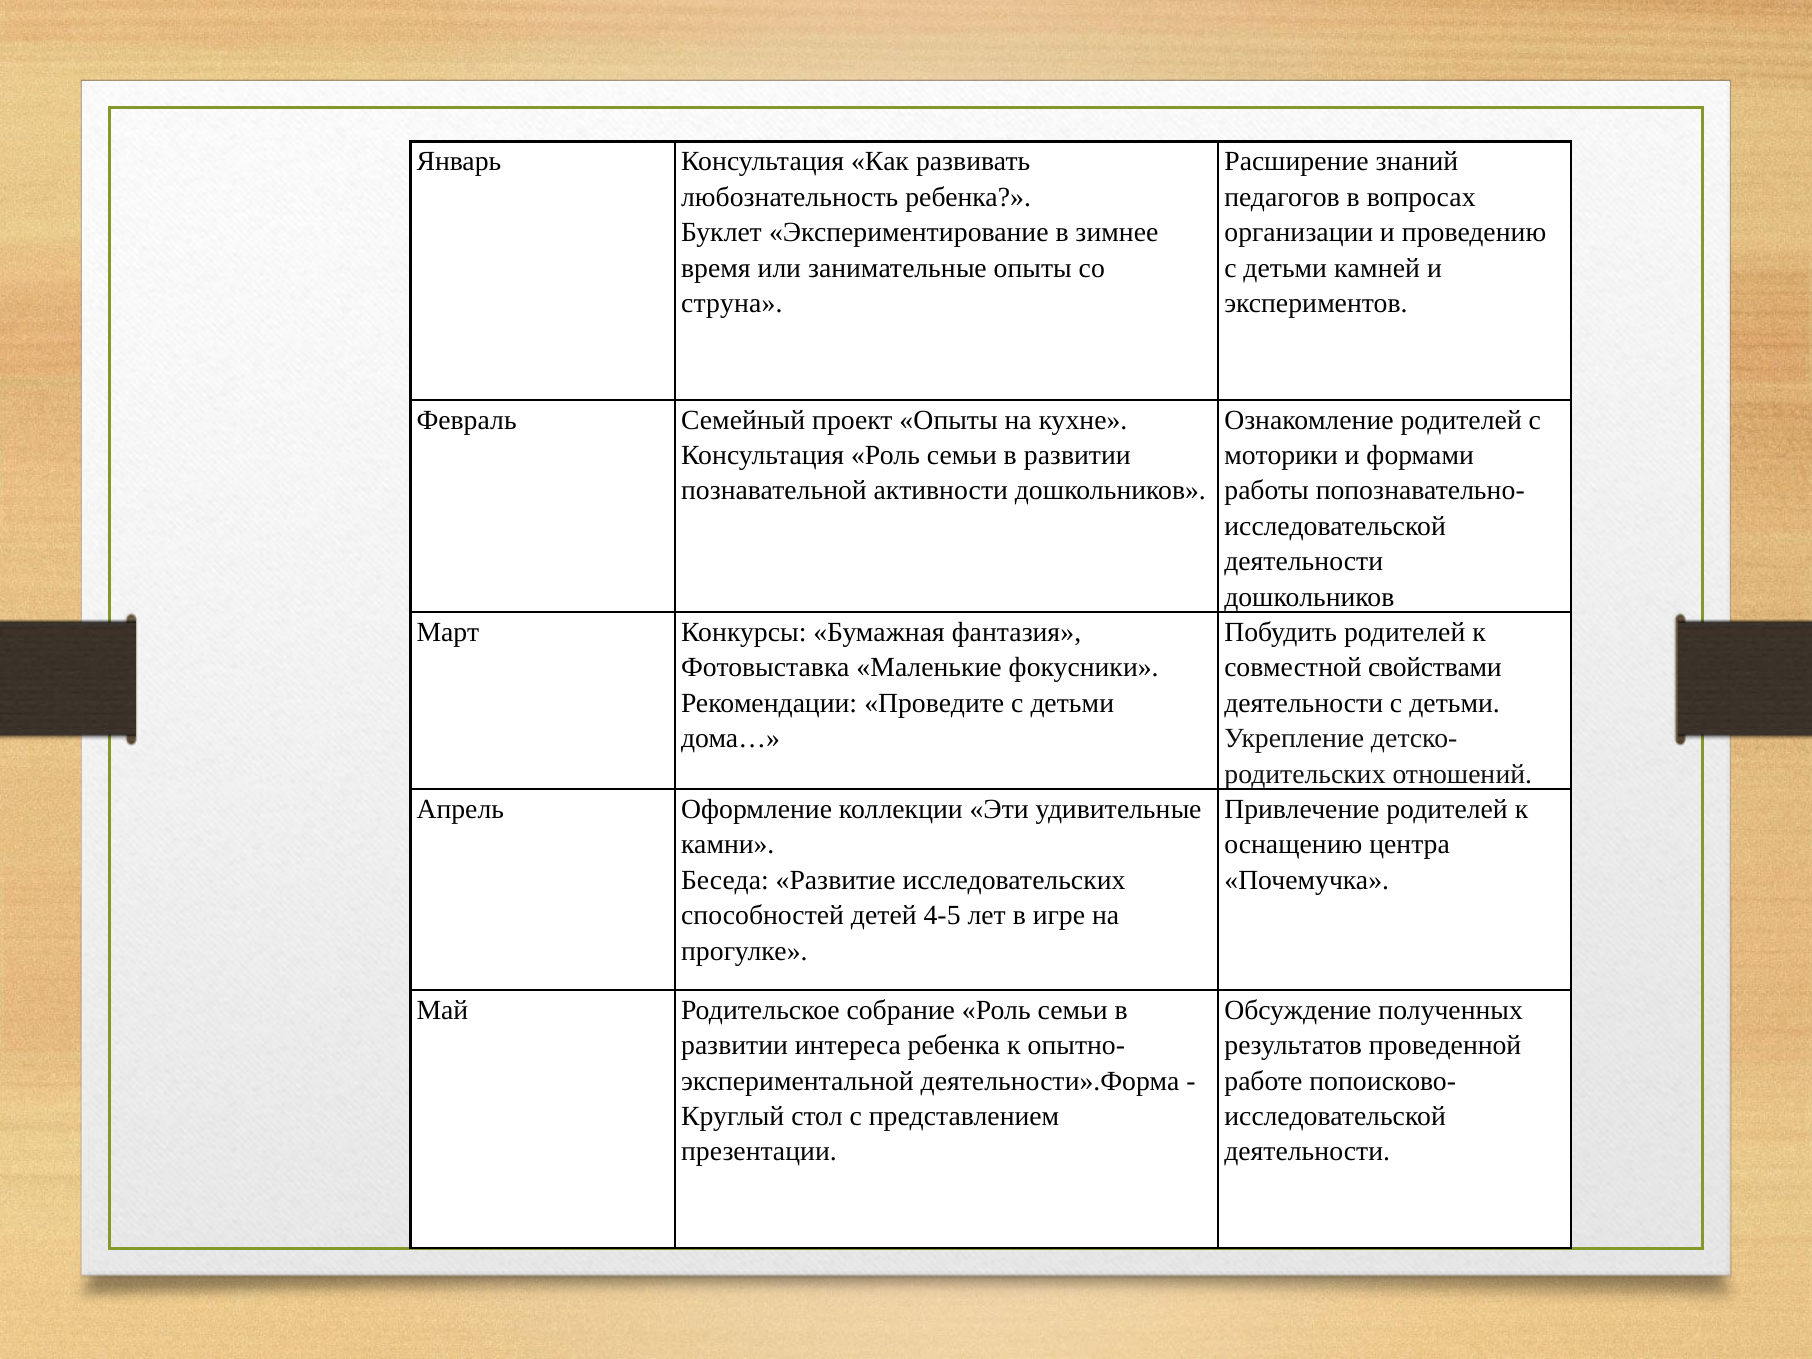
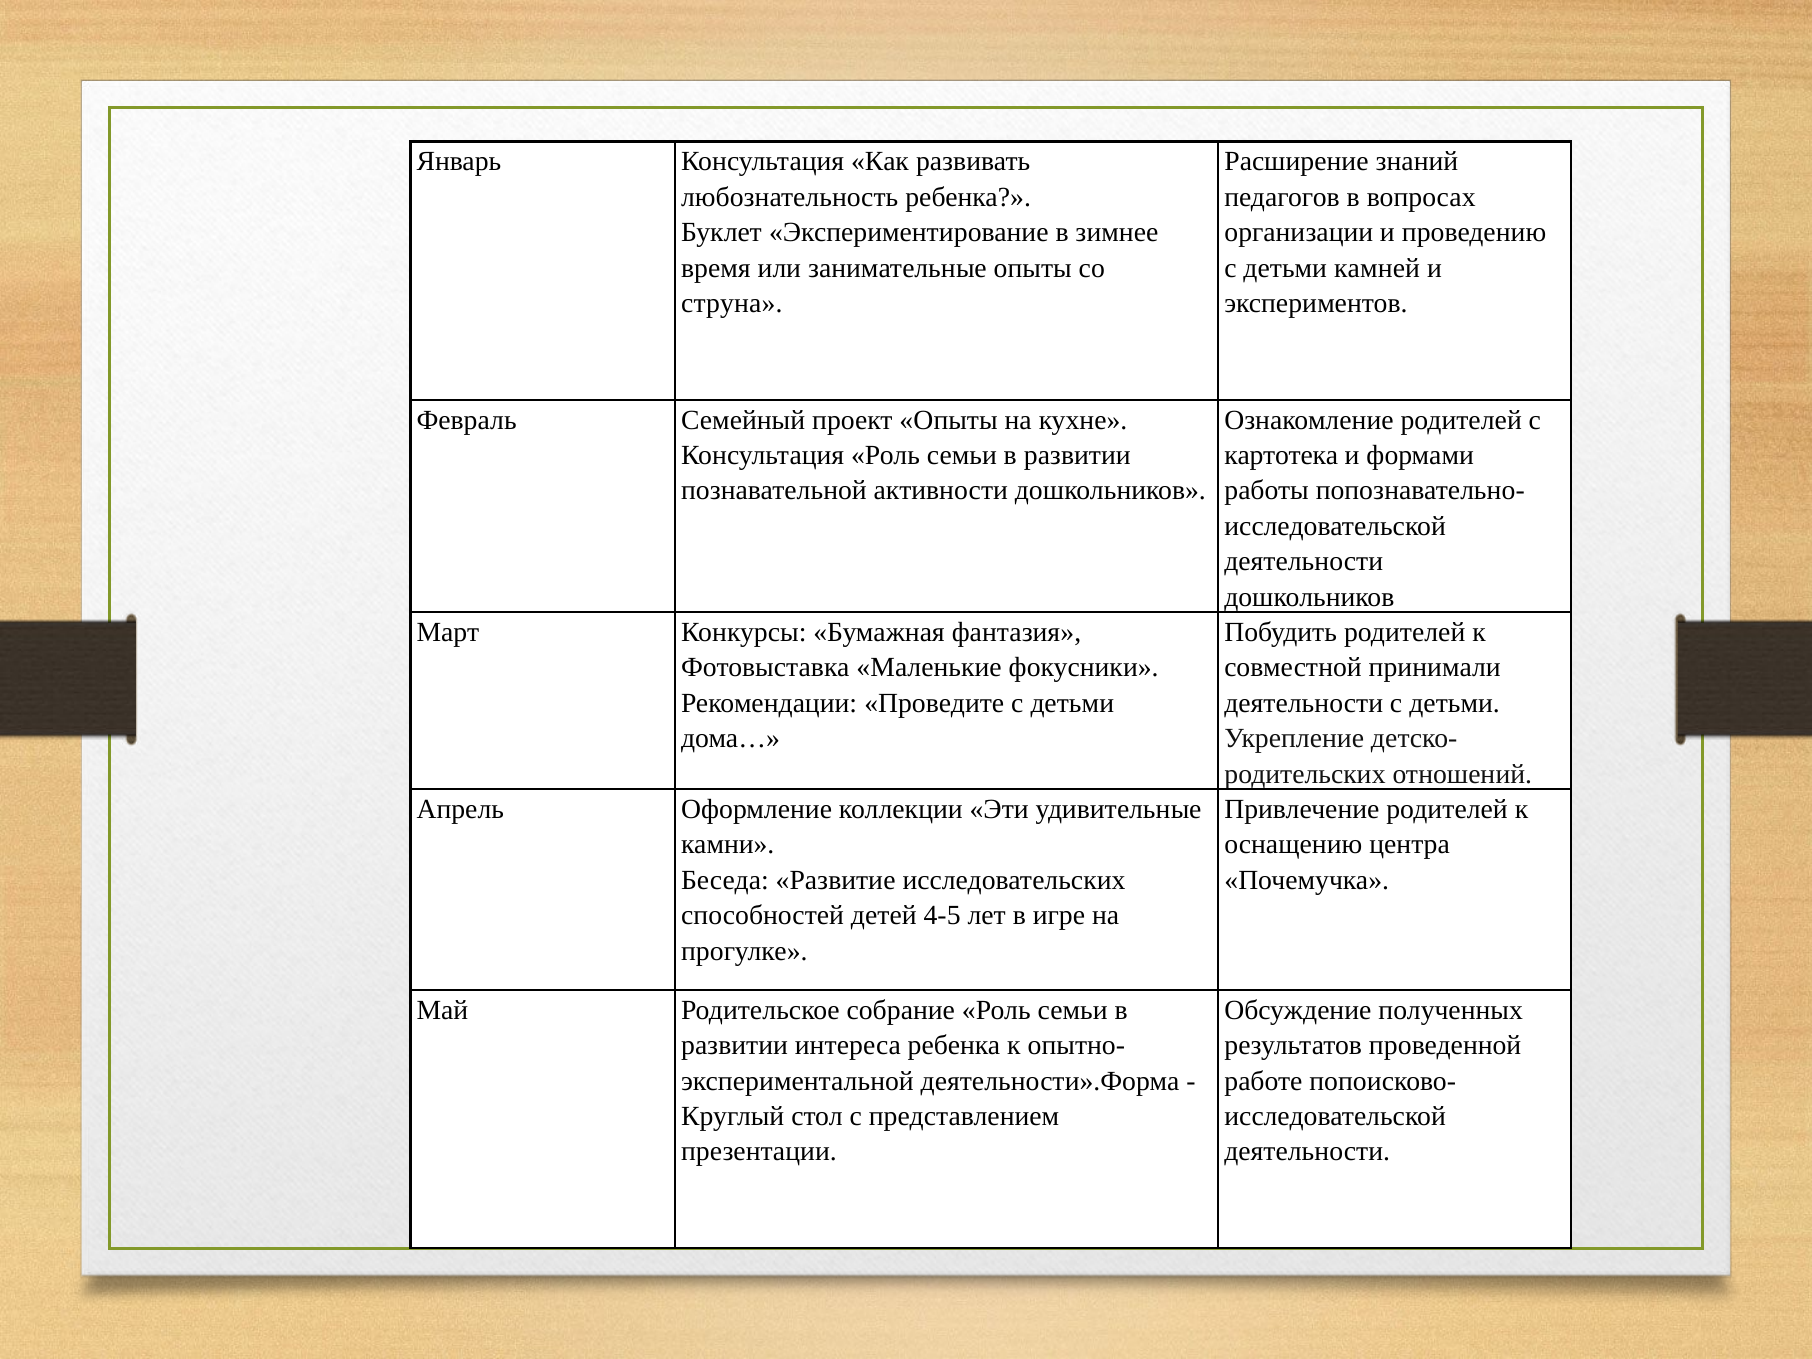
моторики: моторики -> картотека (1281, 455)
свойствами: свойствами -> принимали (1435, 668)
